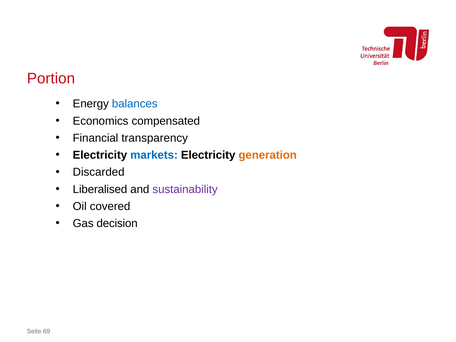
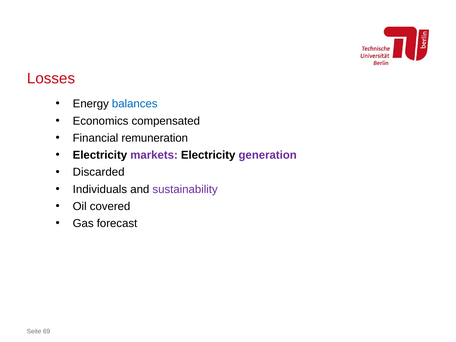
Portion: Portion -> Losses (51, 79)
transparency: transparency -> remuneration (155, 138)
markets colour: blue -> purple (154, 155)
generation colour: orange -> purple (268, 155)
Liberalised: Liberalised -> Individuals (100, 189)
decision: decision -> forecast (117, 223)
